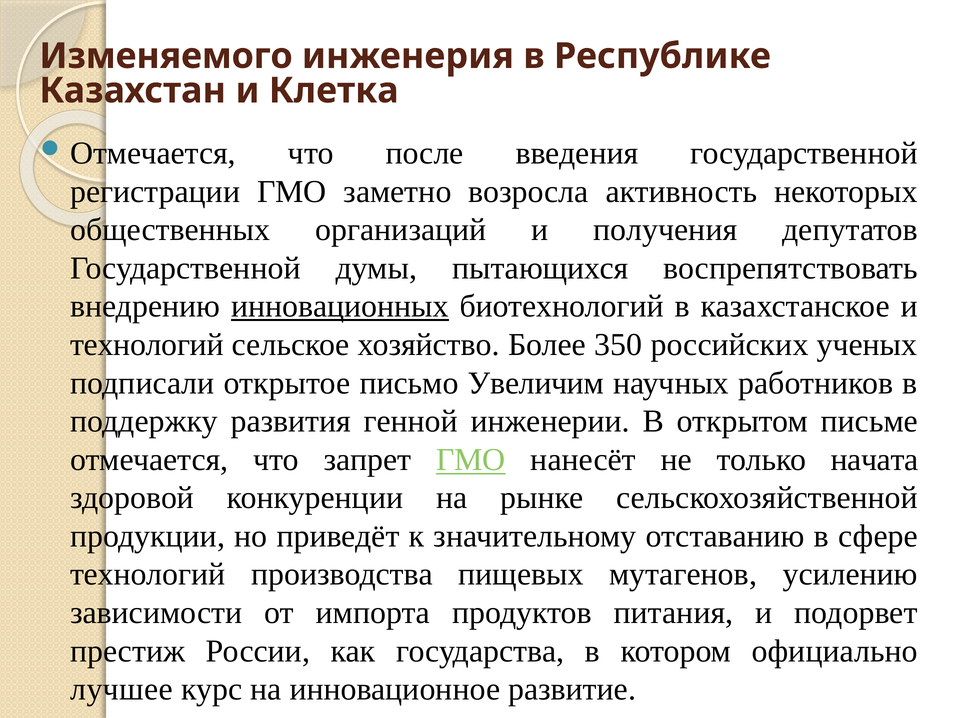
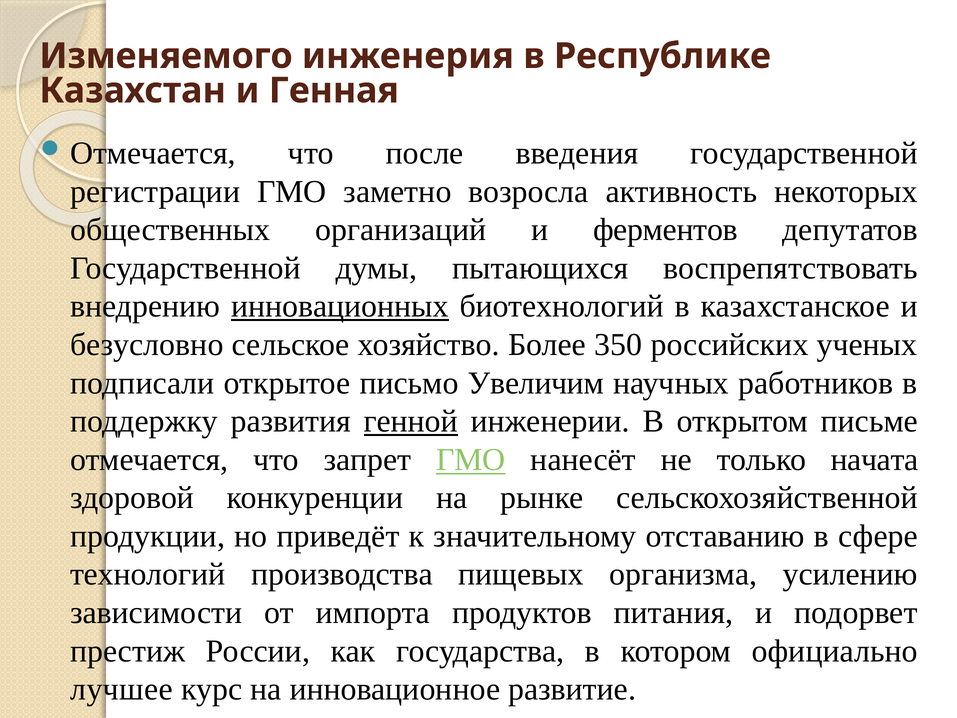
Клетка: Клетка -> Генная (334, 91)
получения: получения -> ферментов (665, 230)
технологий: технологий -> безусловно (147, 345)
генной underline: none -> present (411, 421)
мутагенов: мутагенов -> организма (683, 574)
